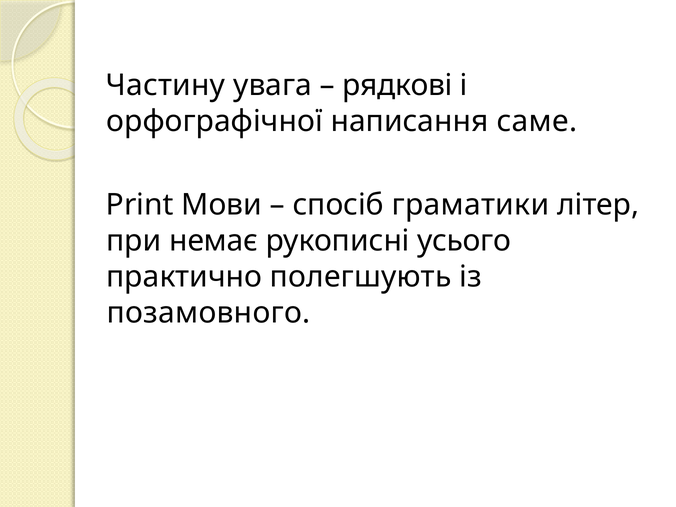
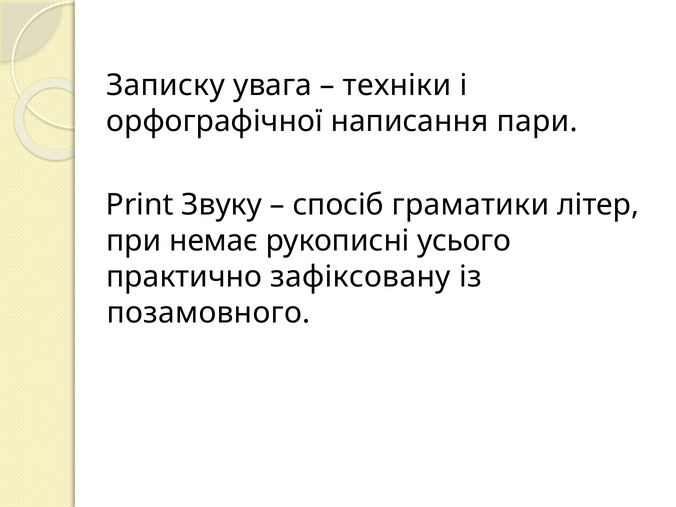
Частину: Частину -> Записку (165, 85)
рядкові: рядкові -> техніки (397, 85)
саме: саме -> пари (537, 121)
Мови: Мови -> Звуку (222, 205)
полегшують: полегшують -> зафіксовану (361, 277)
